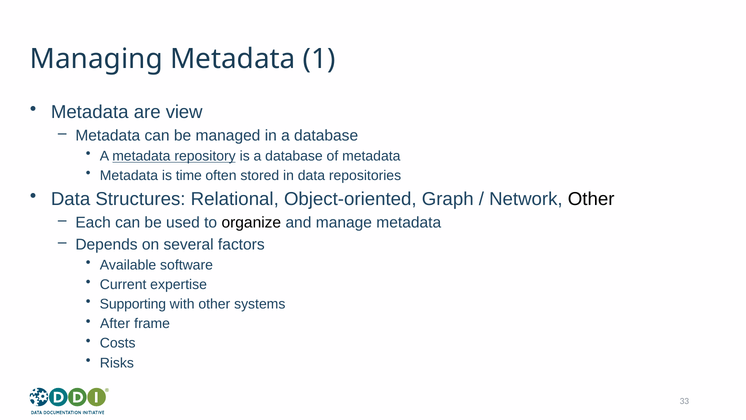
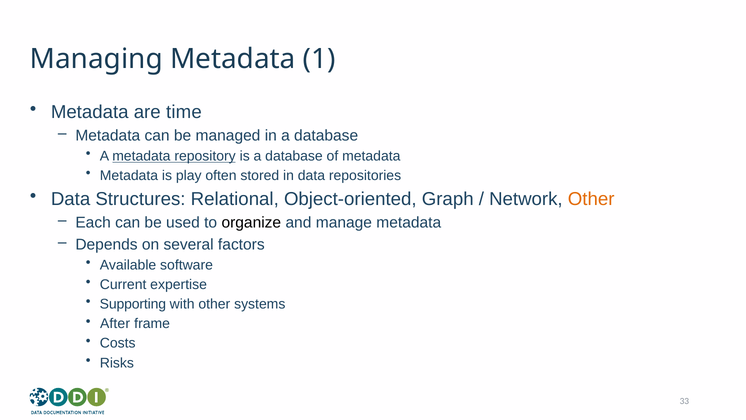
view: view -> time (184, 112)
time: time -> play (189, 175)
Other colour: black -> orange (591, 199)
